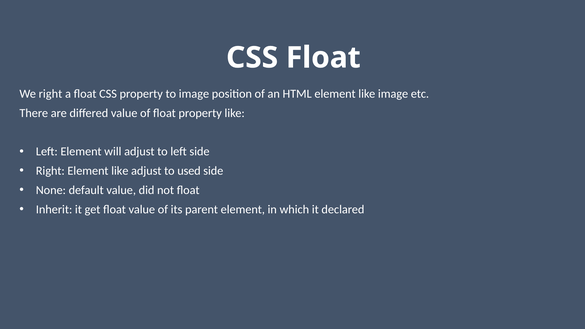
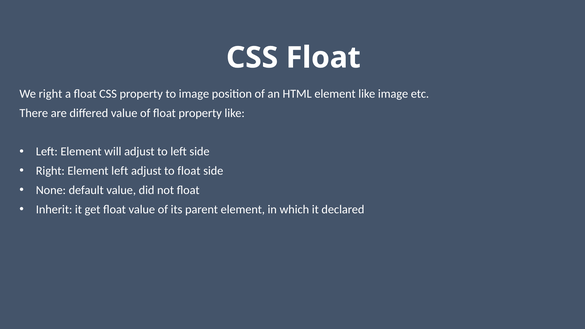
Right Element like: like -> left (120, 171)
to used: used -> float (189, 171)
